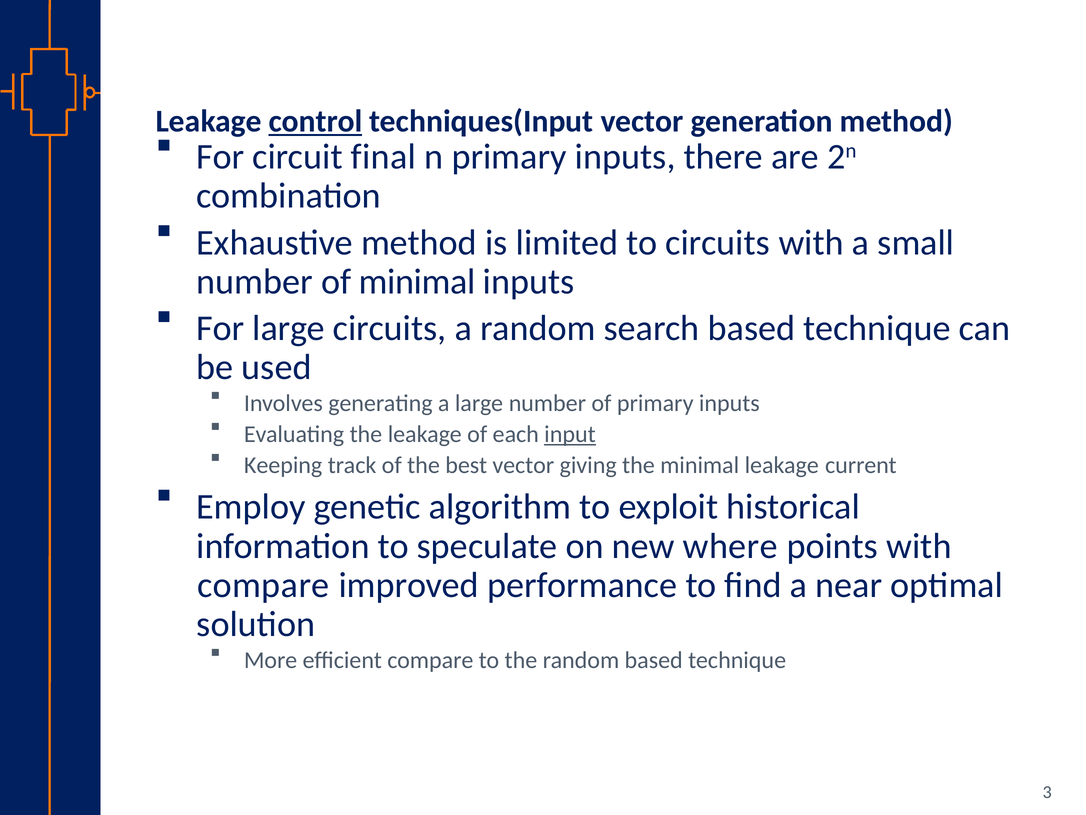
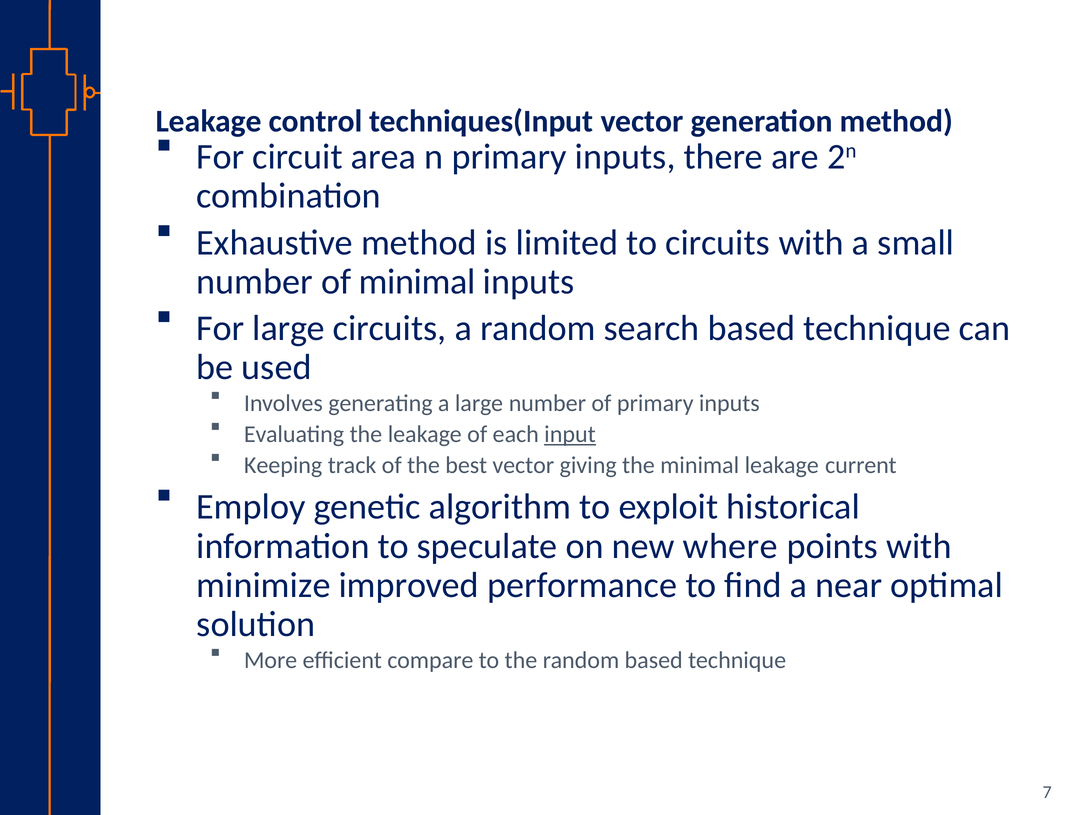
control underline: present -> none (316, 121)
final: final -> area (384, 157)
compare: compare -> minimize (263, 585)
3: 3 -> 7 (1047, 792)
